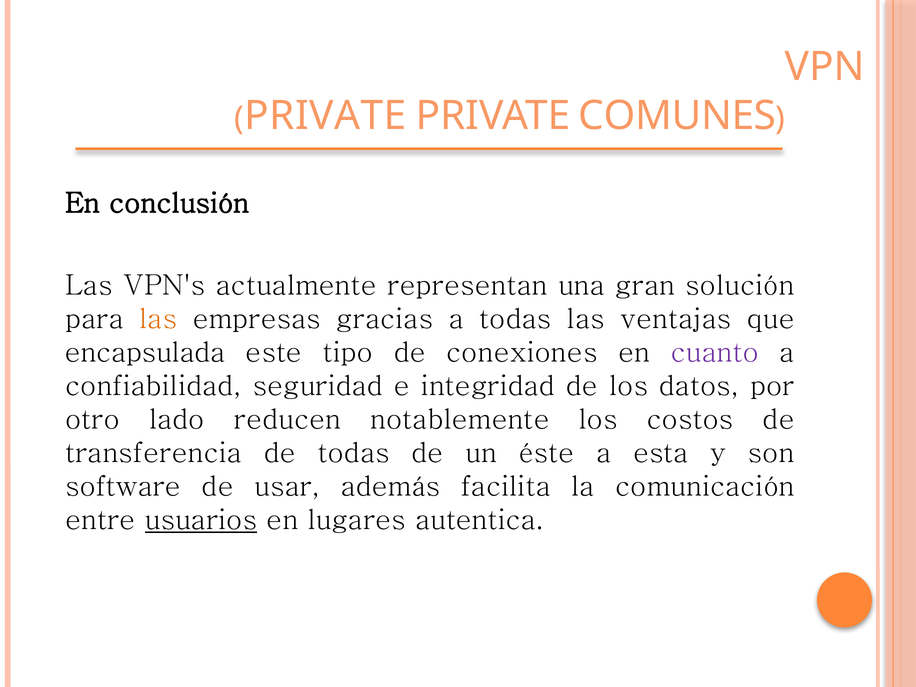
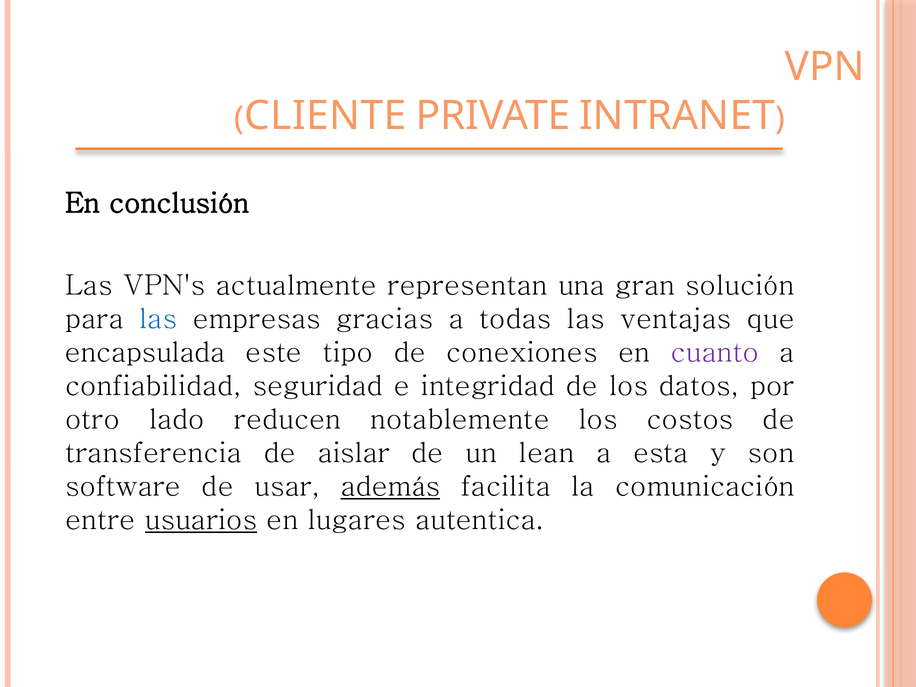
PRIVATE: PRIVATE -> CLIENTE (325, 116)
COMUNES: COMUNES -> INTRANET (677, 116)
las colour: orange -> blue (158, 319)
de todas: todas -> aislar (354, 453)
éste: éste -> lean (547, 453)
además underline: none -> present (390, 487)
